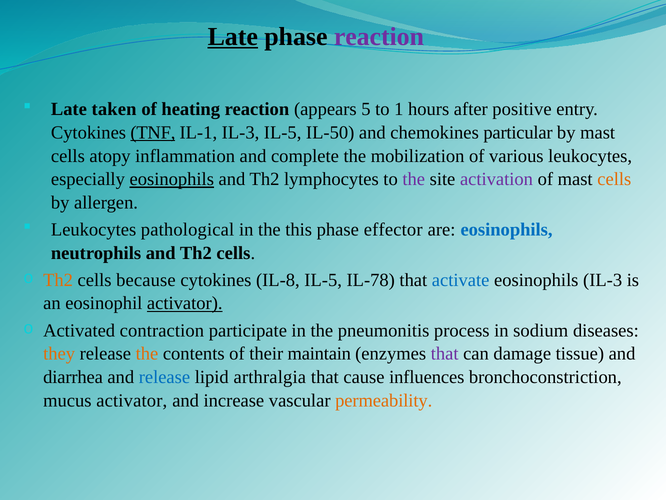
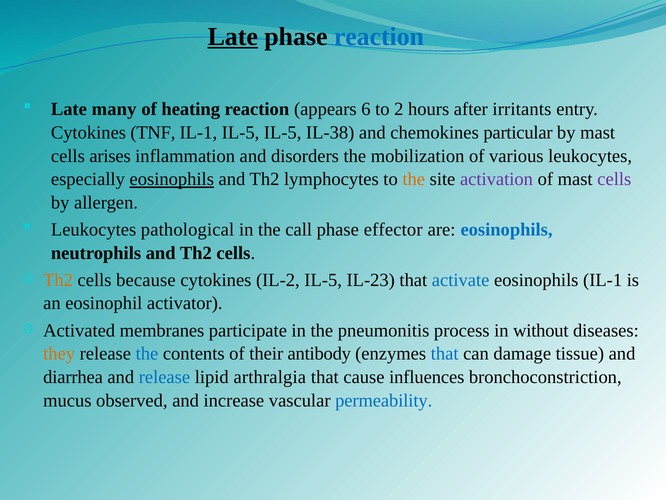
reaction colour: purple -> blue (379, 37)
taken: taken -> many (114, 109)
5: 5 -> 6 (366, 109)
1: 1 -> 2 (399, 109)
positive: positive -> irritants (522, 109)
TNF underline: present -> none (153, 132)
IL-1 IL-3: IL-3 -> IL-5 (241, 132)
IL-50: IL-50 -> IL-38 (330, 132)
atopy: atopy -> arises (110, 156)
complete: complete -> disorders (305, 156)
the colour: purple -> orange (414, 179)
cells colour: orange -> purple (614, 179)
this: this -> call (299, 229)
IL-8: IL-8 -> IL-2 (278, 280)
IL-78: IL-78 -> IL-23 (371, 280)
eosinophils IL-3: IL-3 -> IL-1 (603, 280)
activator underline: present -> none (185, 303)
contraction: contraction -> membranes (162, 330)
sodium: sodium -> without (541, 330)
the colour: orange -> blue (147, 353)
maintain: maintain -> antibody (319, 353)
that colour: purple -> blue (445, 353)
mucus activator: activator -> observed (132, 400)
permeability colour: orange -> blue (384, 400)
